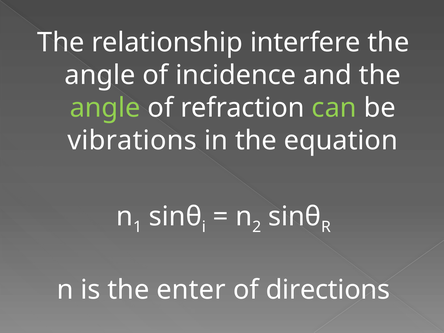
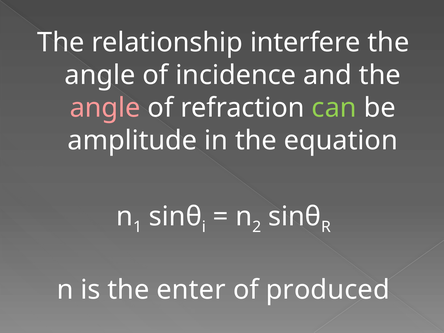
angle colour: light green -> pink (105, 108)
vibrations: vibrations -> amplitude (132, 140)
directions: directions -> produced (328, 290)
